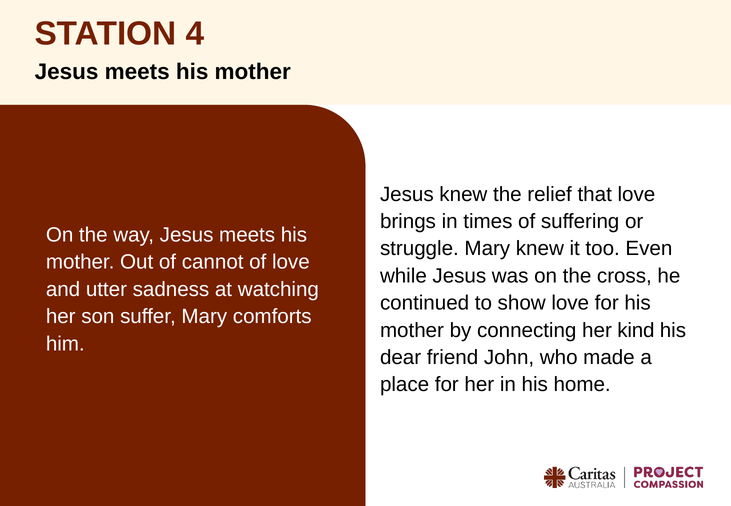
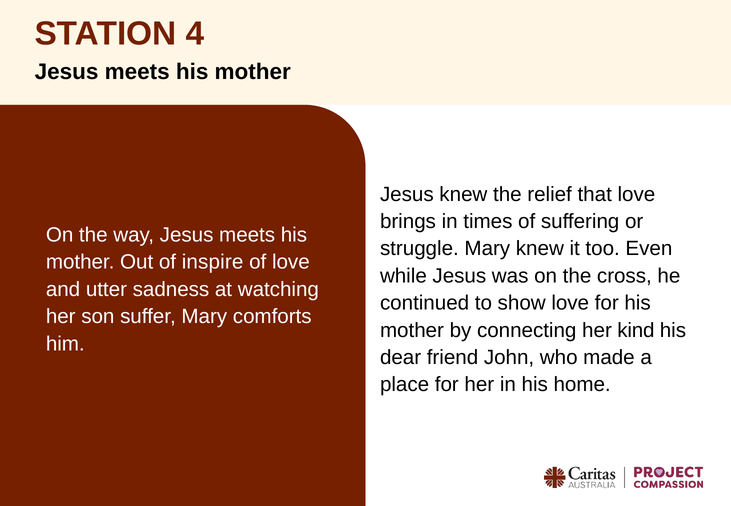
cannot: cannot -> inspire (213, 262)
